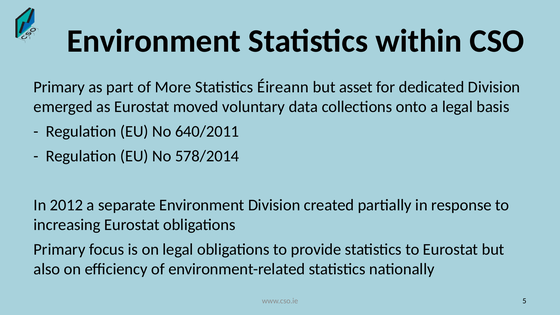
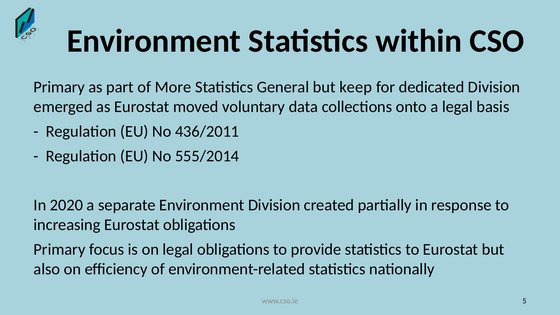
Éireann: Éireann -> General (283, 87)
asset: asset -> keep (356, 87)
640/2011: 640/2011 -> 436/2011 (207, 131)
578/2014: 578/2014 -> 555/2014 (207, 156)
2012: 2012 -> 2020 (66, 205)
